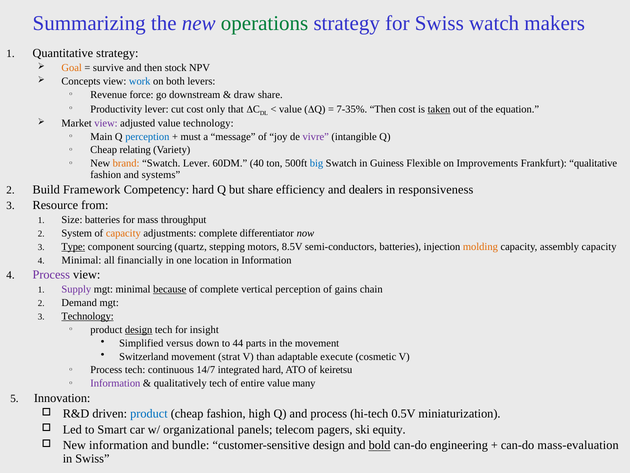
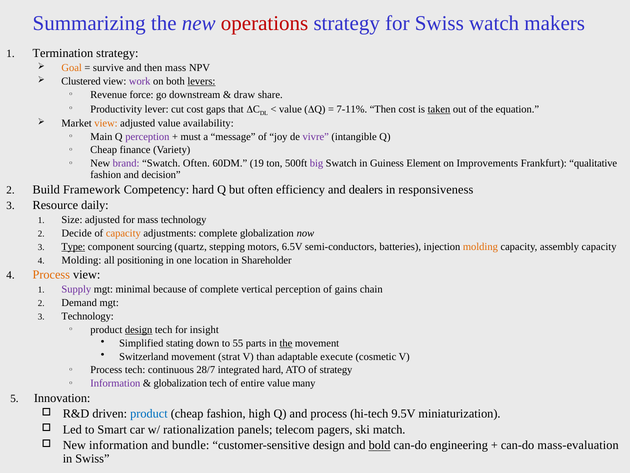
operations colour: green -> red (265, 23)
Quantitative: Quantitative -> Termination (63, 53)
then stock: stock -> mass (176, 68)
Concepts: Concepts -> Clustered (81, 81)
work colour: blue -> purple (140, 81)
levers underline: none -> present (201, 81)
only: only -> gaps (216, 109)
7-35%: 7-35% -> 7-11% (352, 109)
view colour: purple -> orange (106, 123)
value technology: technology -> availability (208, 123)
perception colour: blue -> purple (147, 136)
relating: relating -> finance (135, 150)
brand colour: orange -> purple (126, 163)
Swatch Lever: Lever -> Often (196, 163)
40: 40 -> 19 (257, 163)
big colour: blue -> purple (316, 163)
Flexible: Flexible -> Element (424, 163)
systems: systems -> decision (161, 175)
but share: share -> often (260, 189)
from: from -> daily (95, 205)
Size batteries: batteries -> adjusted (102, 219)
mass throughput: throughput -> technology (184, 219)
System: System -> Decide (77, 233)
complete differentiator: differentiator -> globalization (267, 233)
8.5V: 8.5V -> 6.5V (292, 246)
Minimal: Minimal -> Molding (81, 260)
financially: financially -> positioning (140, 260)
in Information: Information -> Shareholder (267, 260)
Process colour: purple -> orange (51, 275)
because underline: present -> none (170, 289)
Technology underline: present -> none (88, 316)
versus: versus -> stating (180, 343)
44: 44 -> 55 (238, 343)
the underline: none -> present (286, 343)
14/7: 14/7 -> 28/7 (206, 370)
of keiretsu: keiretsu -> strategy (336, 370)
qualitatively: qualitatively -> globalization (180, 383)
0.5V: 0.5V -> 9.5V (404, 413)
organizational: organizational -> rationalization (199, 429)
equity: equity -> match (389, 429)
